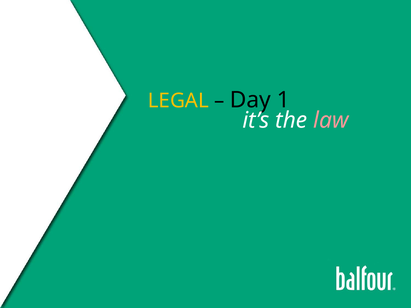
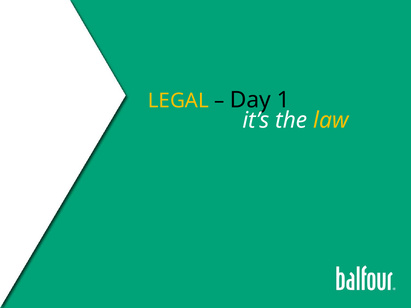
law colour: pink -> yellow (331, 120)
